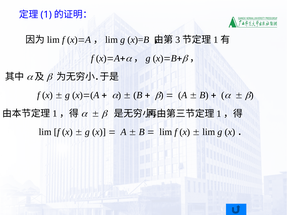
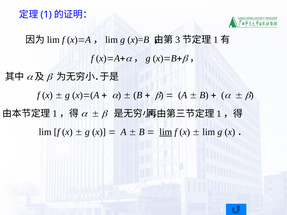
lim underline: none -> present (166, 132)
